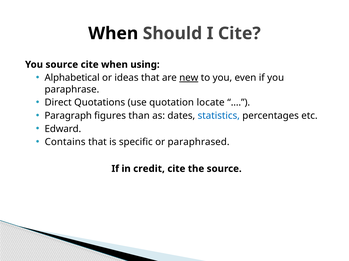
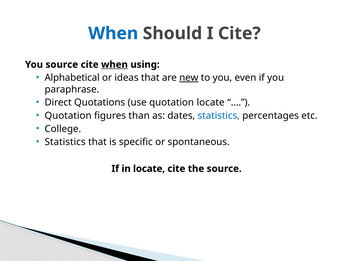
When colour: black -> blue (113, 34)
when underline: none -> present (114, 65)
Paragraph: Paragraph -> Quotation (68, 116)
Edward: Edward -> College (63, 129)
Contains: Contains -> Statistics (65, 142)
paraphrased: paraphrased -> spontaneous (199, 142)
in credit: credit -> locate (149, 169)
